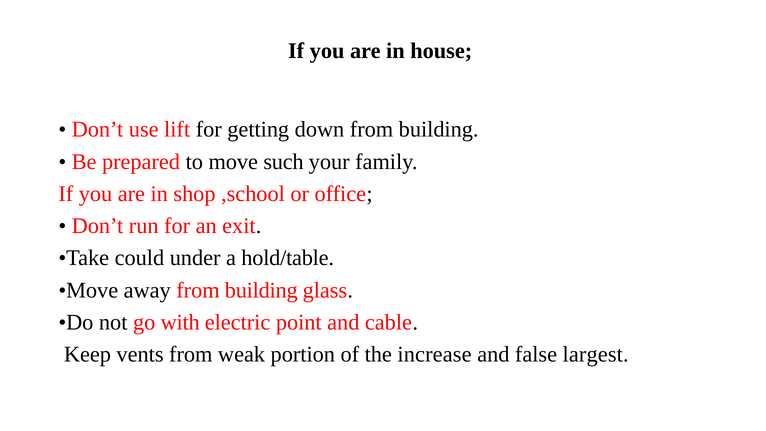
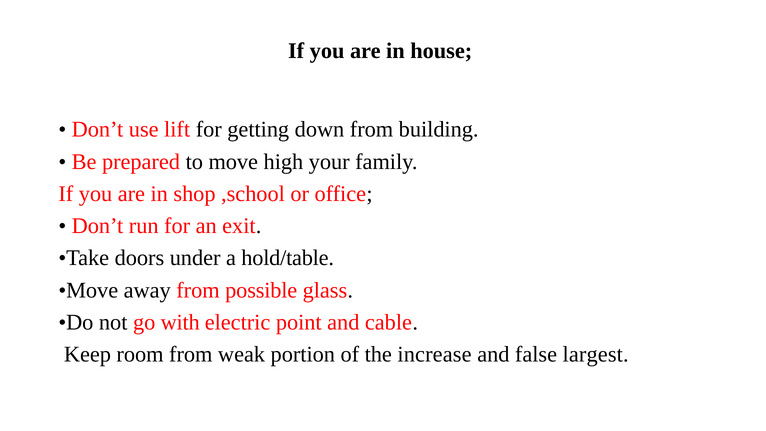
such: such -> high (283, 162)
could: could -> doors (139, 258)
away from building: building -> possible (261, 290)
vents: vents -> room (140, 354)
